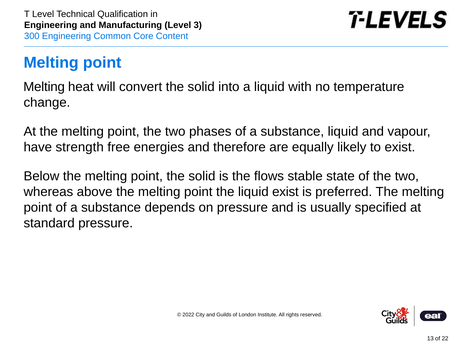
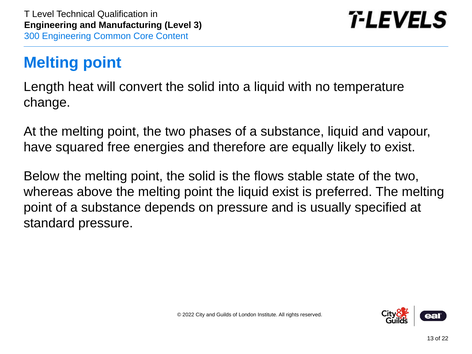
Melting: Melting -> Length (44, 87)
strength: strength -> squared (80, 147)
